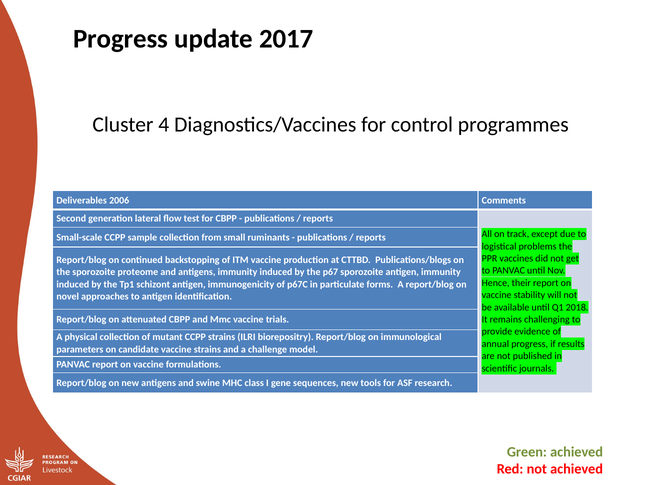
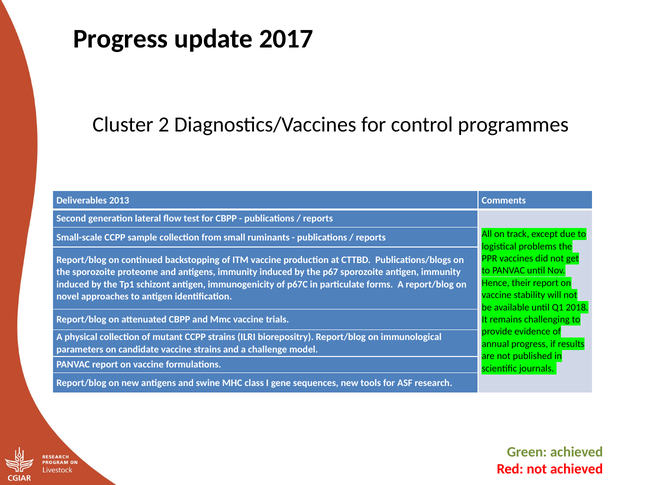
4: 4 -> 2 (164, 124)
2006: 2006 -> 2013 (119, 200)
